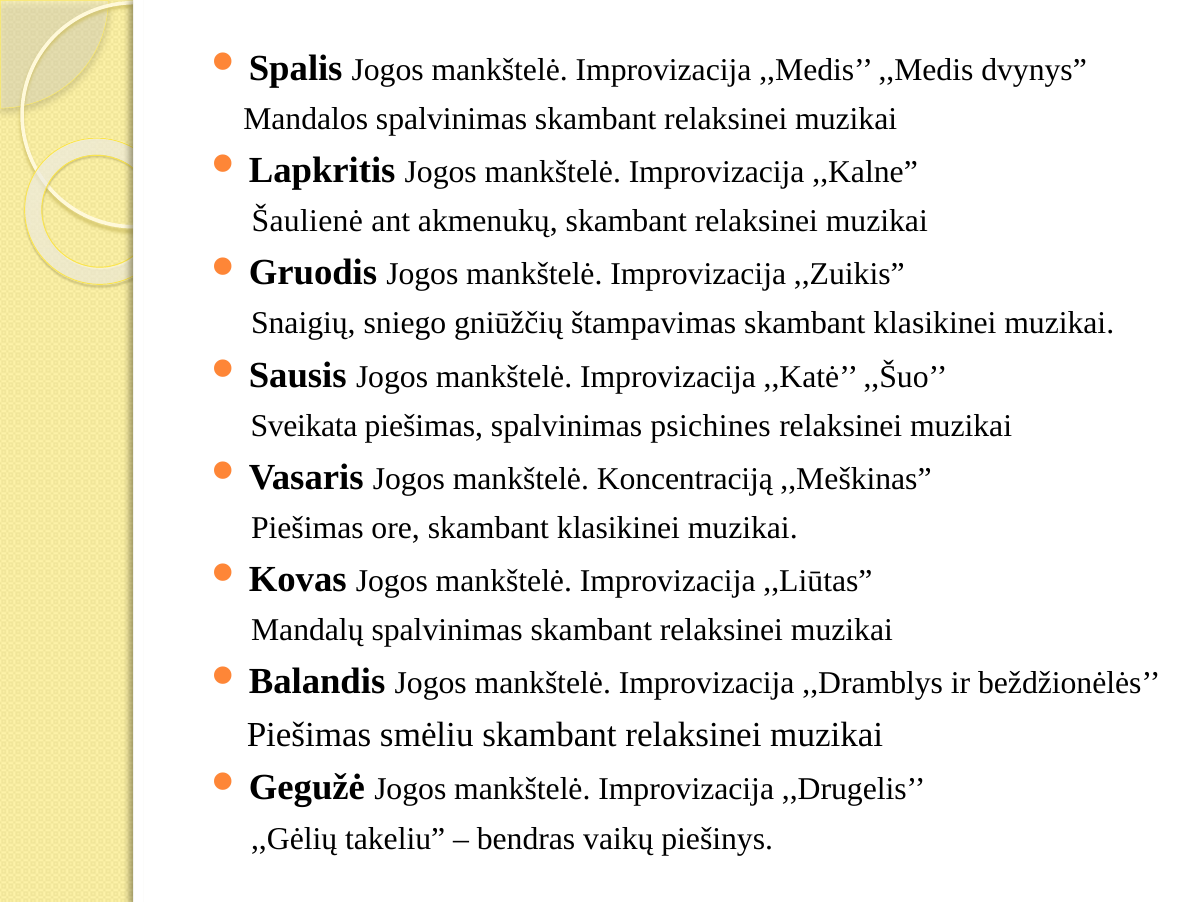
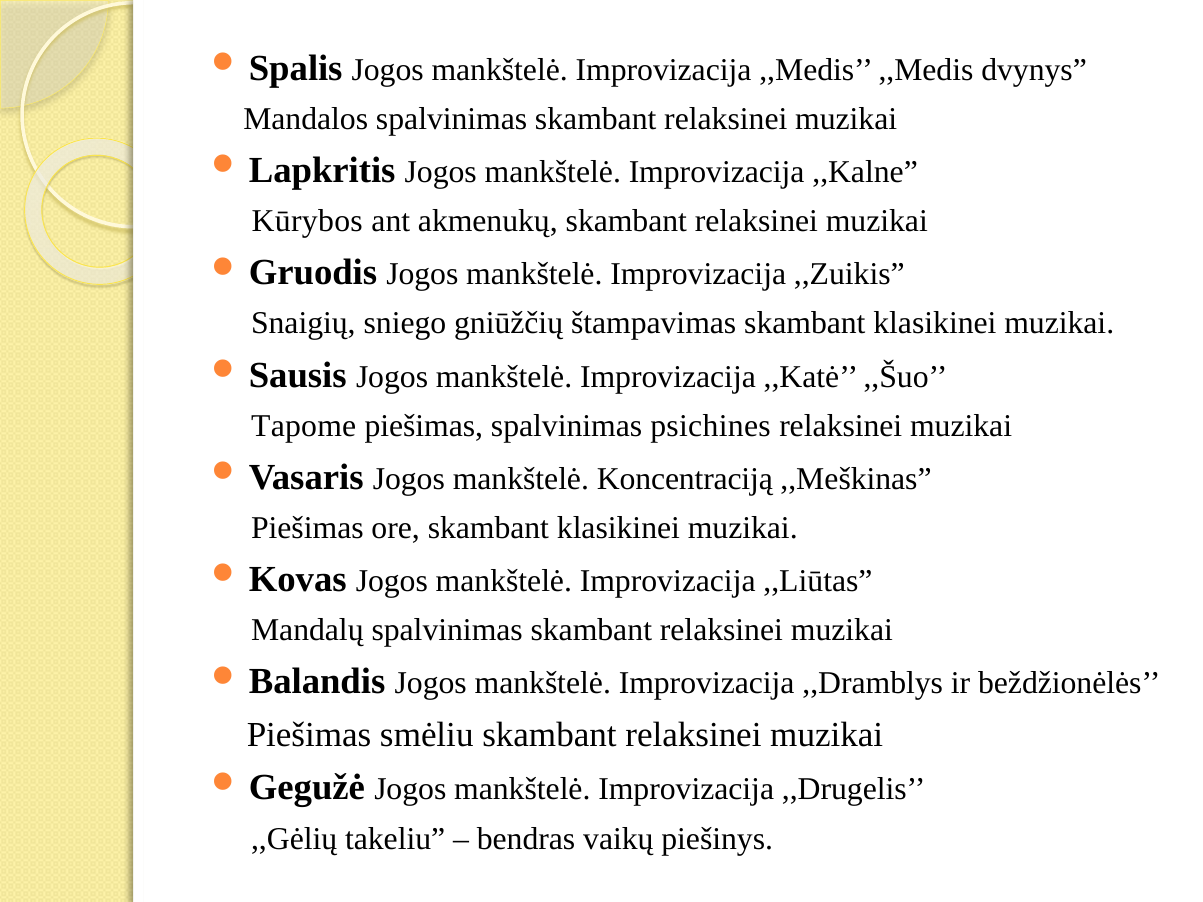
Šaulienė: Šaulienė -> Kūrybos (307, 221)
Sveikata: Sveikata -> Tapome (304, 426)
